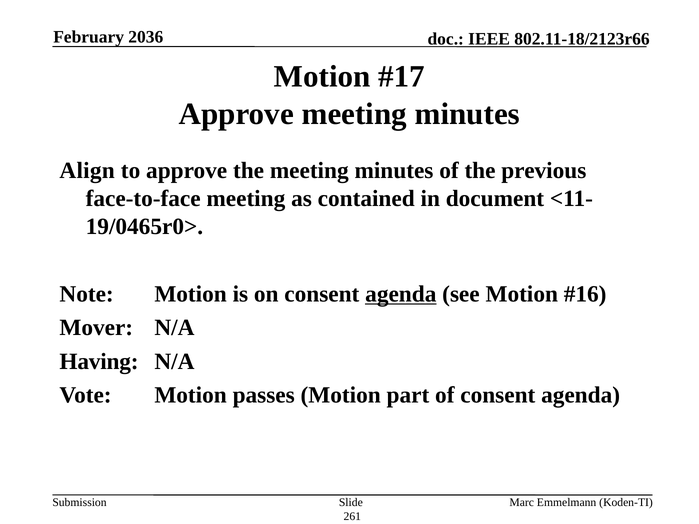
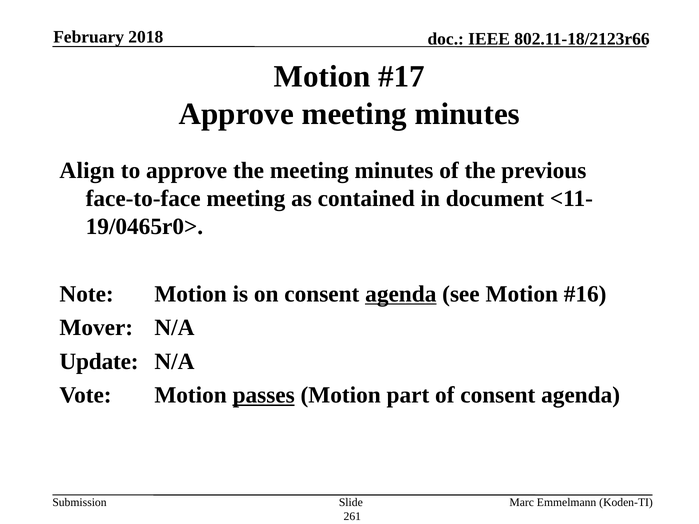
2036: 2036 -> 2018 (146, 37)
Having: Having -> Update (99, 362)
passes underline: none -> present (264, 395)
